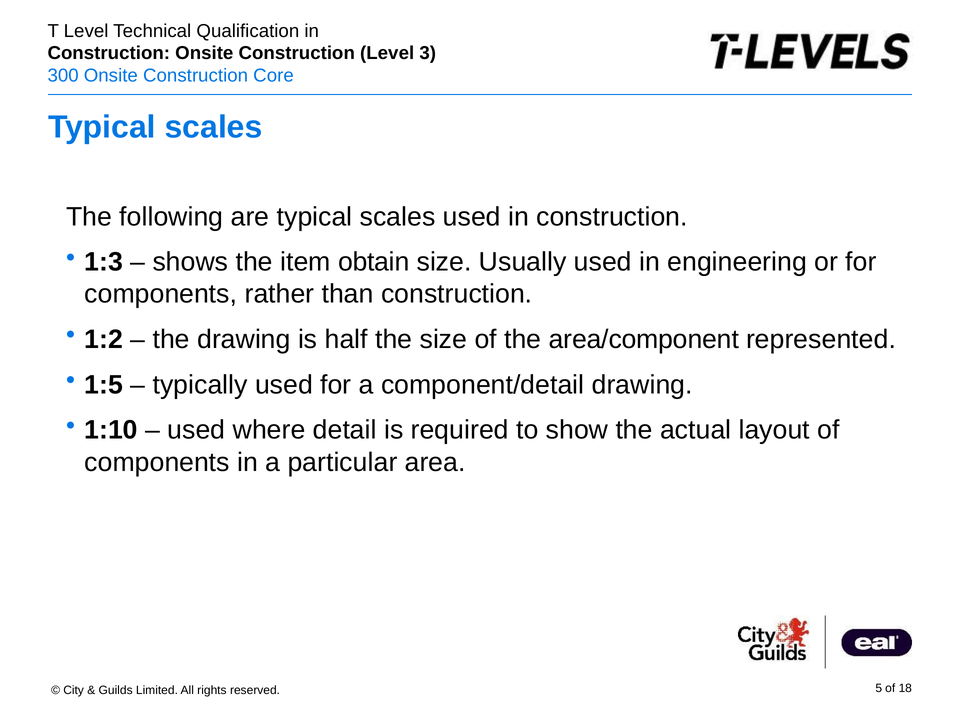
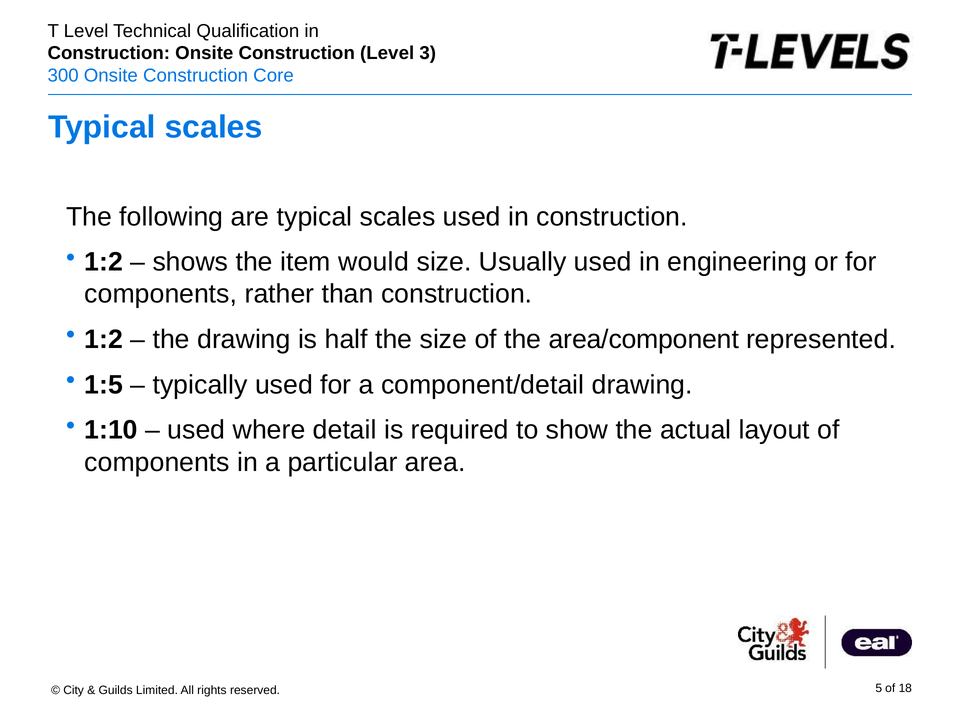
1:3: 1:3 -> 1:2 (104, 262)
obtain: obtain -> would (374, 262)
